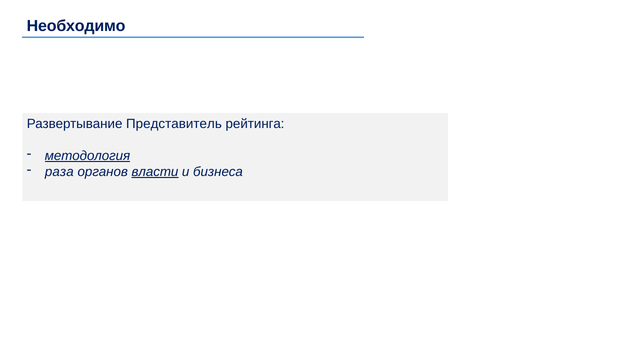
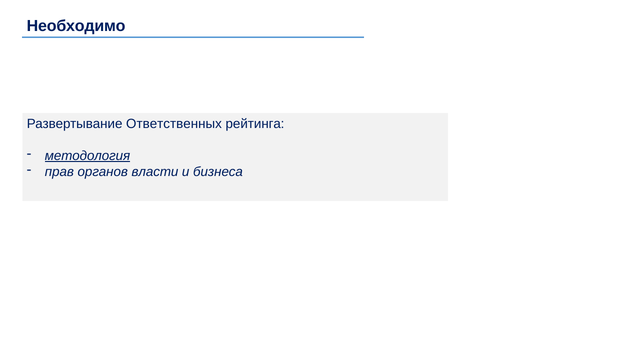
Представитель: Представитель -> Ответственных (174, 124)
раза: раза -> прав (59, 172)
власти underline: present -> none (155, 172)
